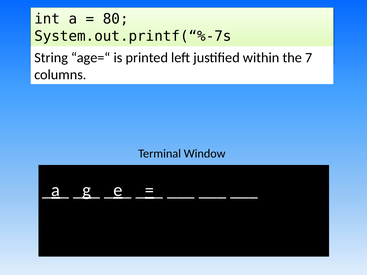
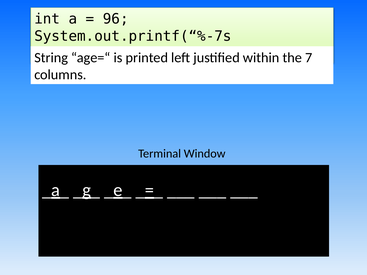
80: 80 -> 96 (116, 19)
